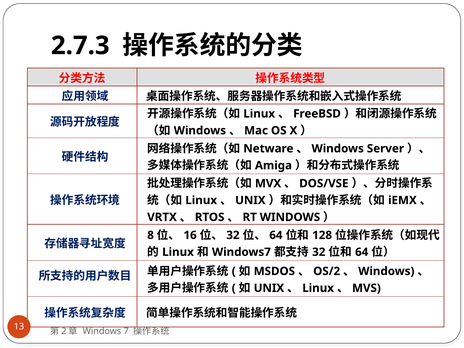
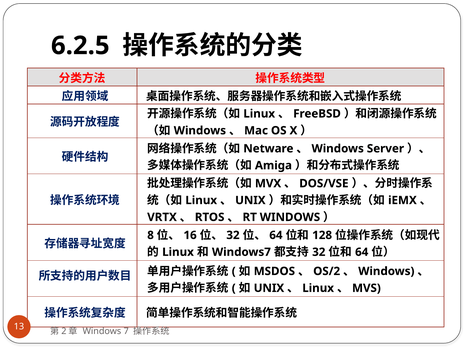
2.7.3: 2.7.3 -> 6.2.5 (80, 46)
